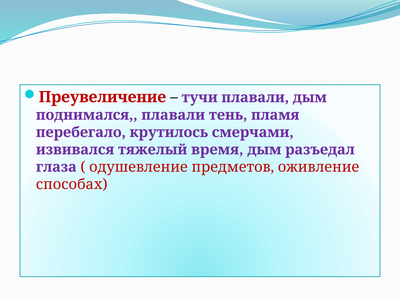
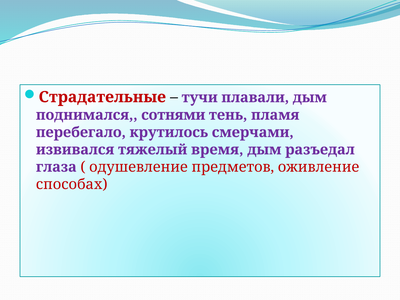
Преувеличение: Преувеличение -> Страдательные (102, 97)
поднимался плавали: плавали -> сотнями (173, 115)
